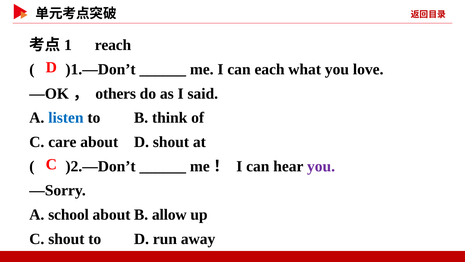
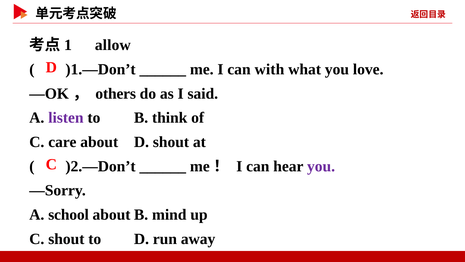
reach: reach -> allow (113, 45)
each: each -> with (269, 69)
listen colour: blue -> purple (66, 118)
allow: allow -> mind (169, 214)
